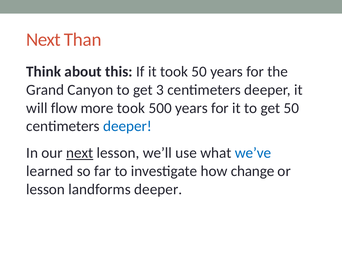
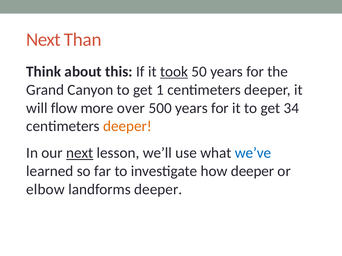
took underline: none -> present (174, 72)
3: 3 -> 1 (160, 90)
more took: took -> over (131, 108)
get 50: 50 -> 34 (291, 108)
deeper colour: blue -> orange (127, 126)
how change: change -> deeper (253, 172)
lesson: lesson -> elbow (45, 190)
